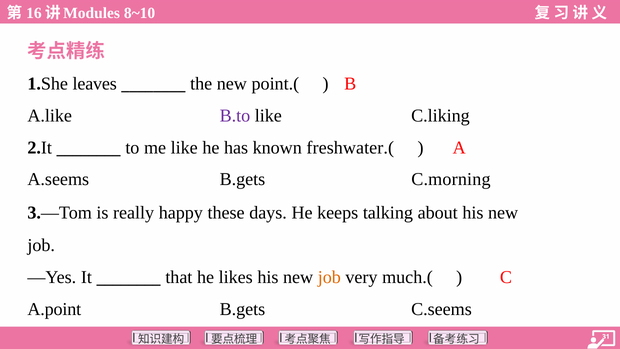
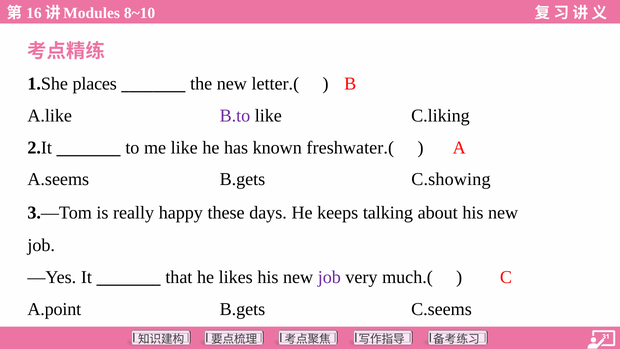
leaves: leaves -> places (95, 84)
point.(: point.( -> letter.( (275, 84)
C.morning: C.morning -> C.showing (451, 179)
job colour: orange -> purple (329, 277)
